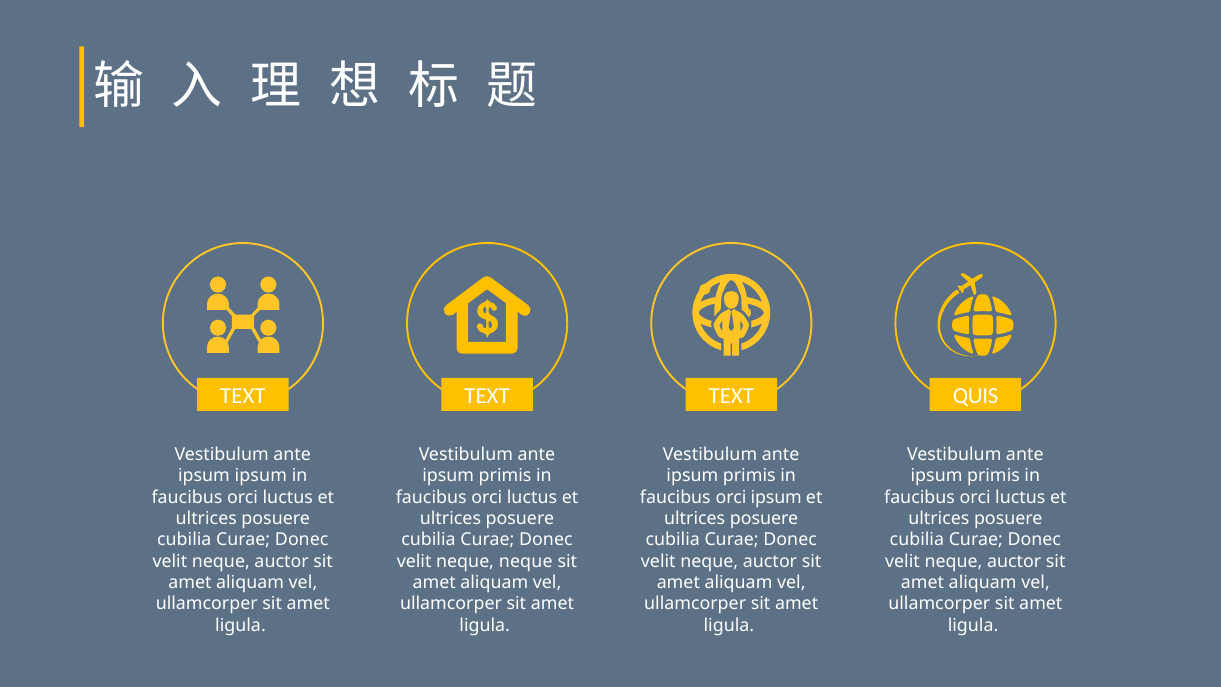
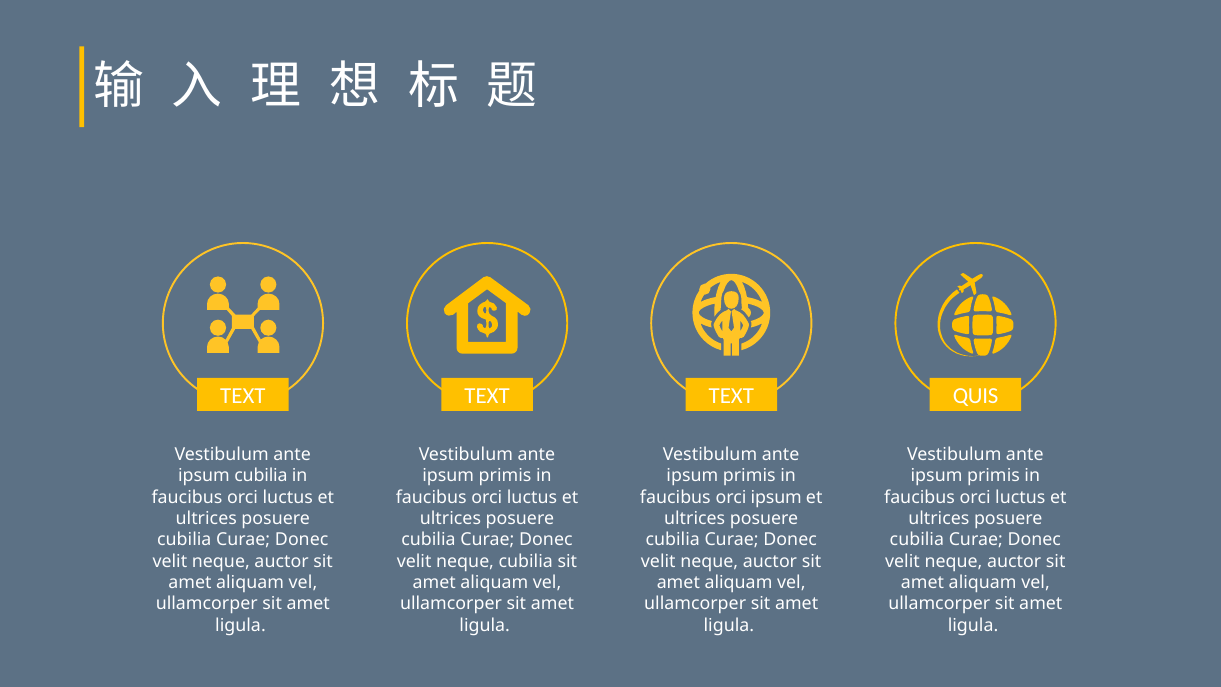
ipsum ipsum: ipsum -> cubilia (261, 476)
neque neque: neque -> cubilia (526, 561)
